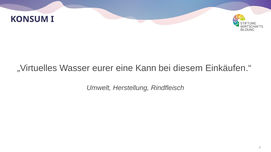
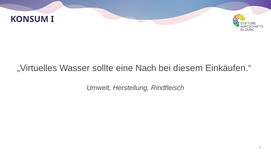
eurer: eurer -> sollte (103, 68)
Kann: Kann -> Nach (146, 68)
